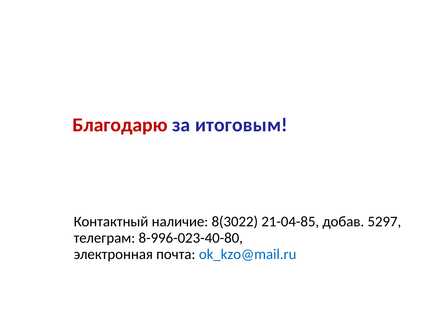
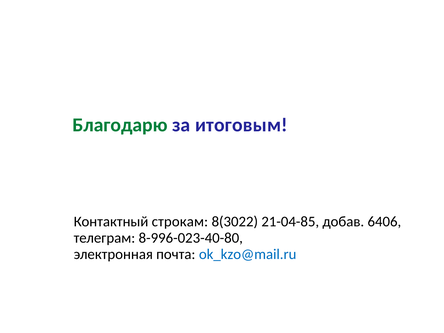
Благодарю colour: red -> green (120, 125)
наличие: наличие -> строкам (180, 222)
5297: 5297 -> 6406 (384, 222)
